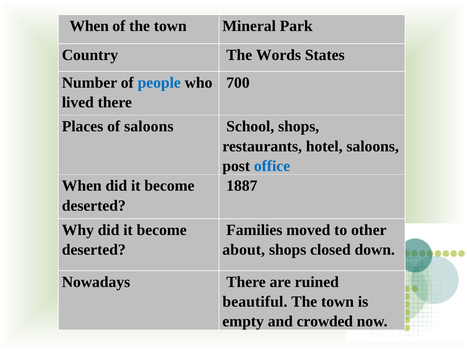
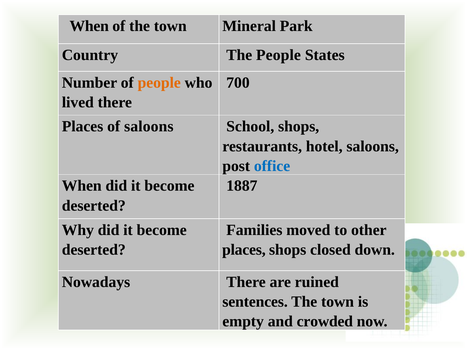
The Words: Words -> People (278, 55)
people colour: blue -> orange (159, 83)
about: about -> places (244, 250)
beautiful: beautiful -> sentences (255, 302)
